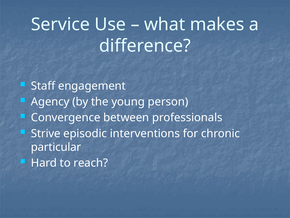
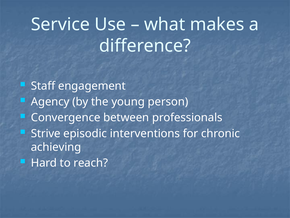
particular: particular -> achieving (56, 147)
